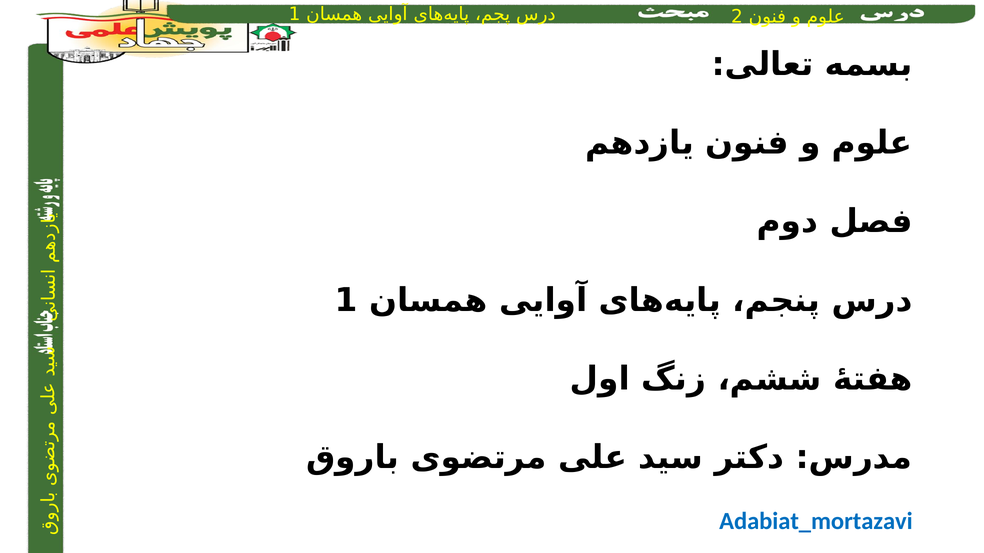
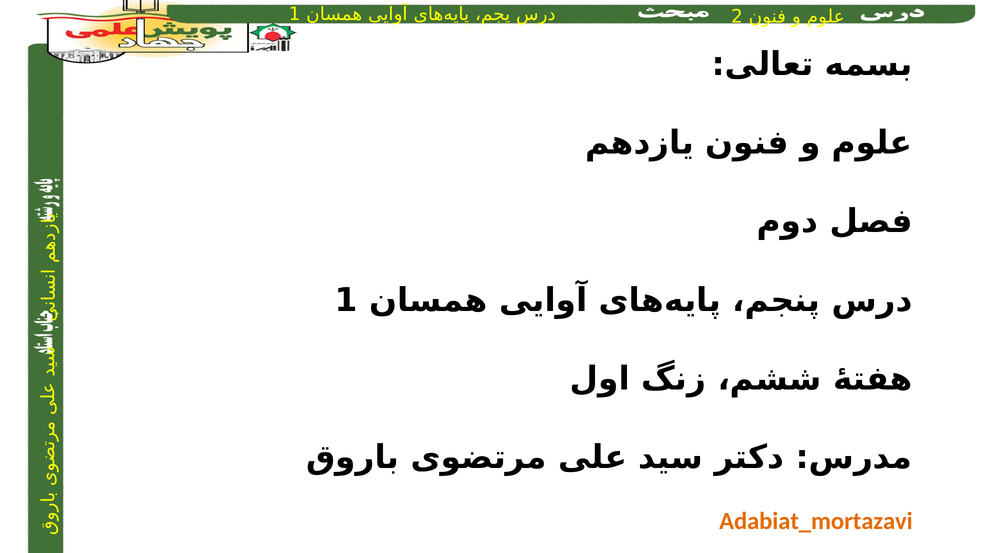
Adabiat_mortazavi colour: blue -> orange (816, 521)
